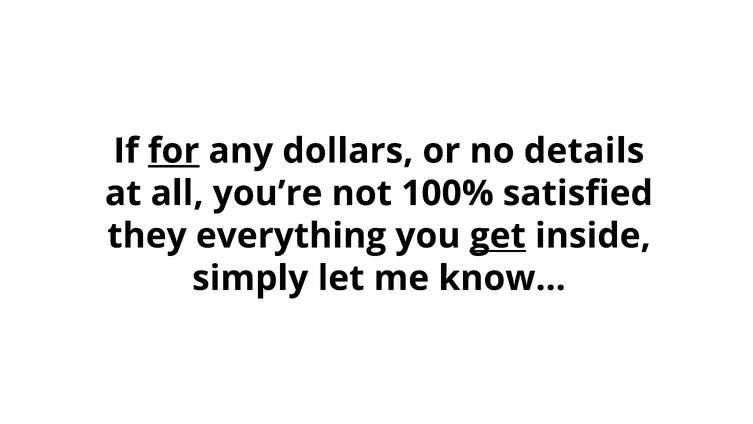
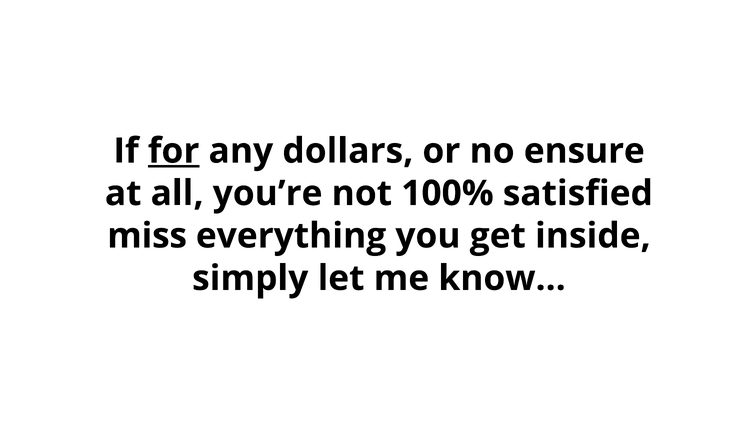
details: details -> ensure (584, 151)
they: they -> miss (147, 236)
get underline: present -> none (498, 236)
